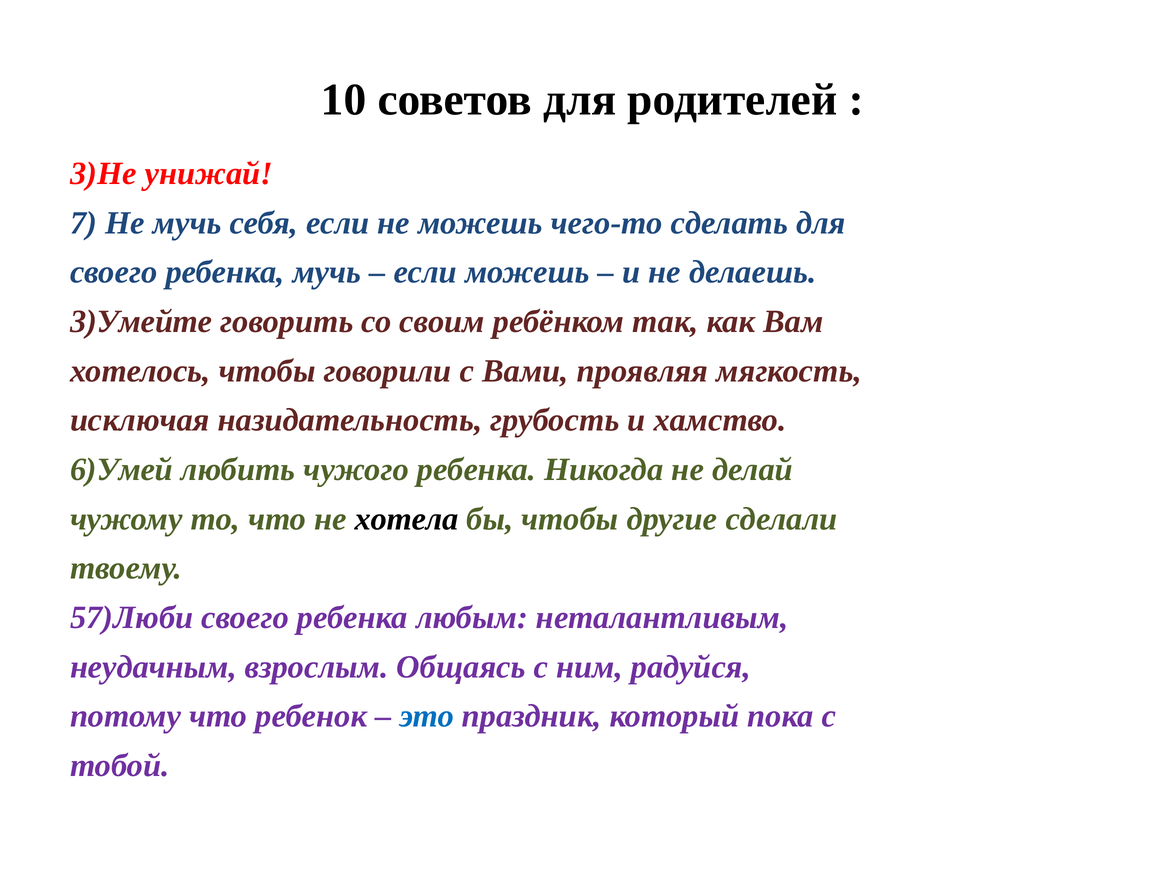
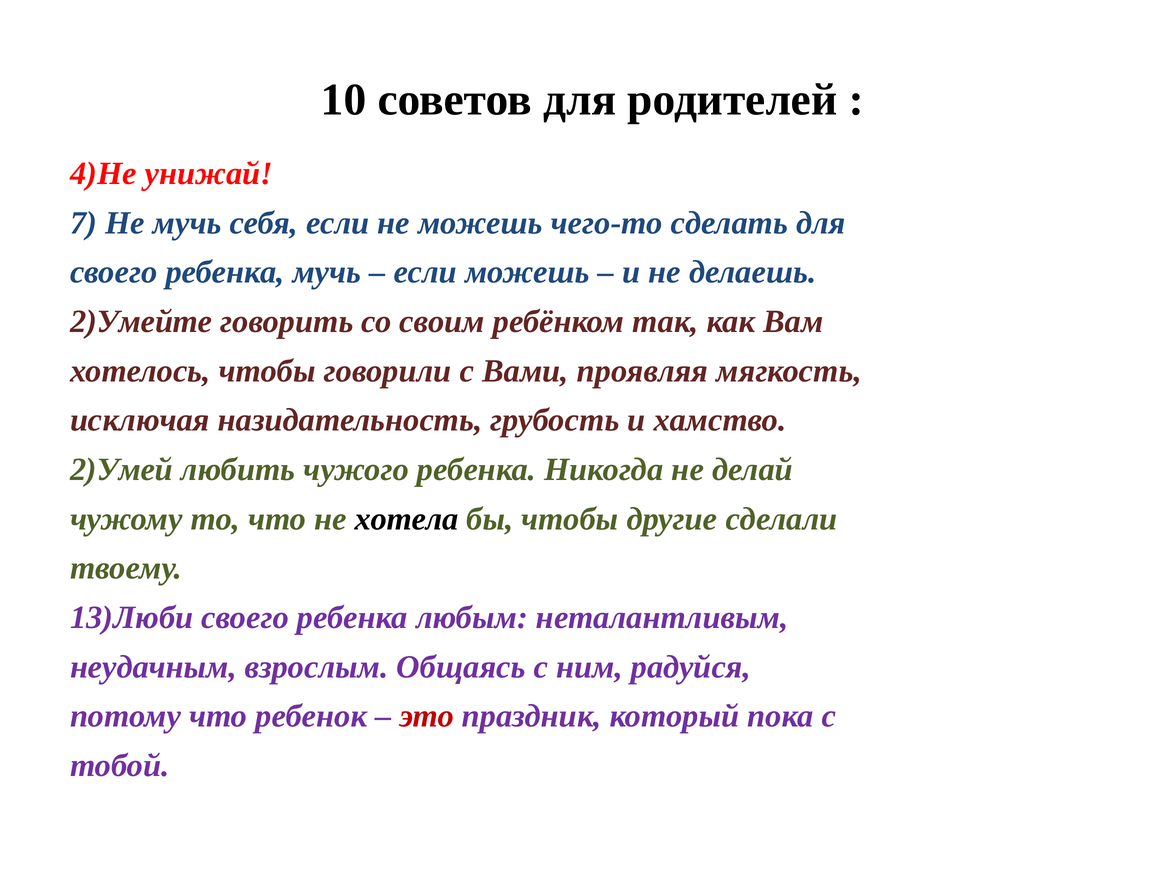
3)Не: 3)Не -> 4)Не (103, 174)
3)Умейте: 3)Умейте -> 2)Умейте (141, 322)
6)Умей: 6)Умей -> 2)Умей (122, 470)
57)Люби: 57)Люби -> 13)Люби (132, 618)
это colour: blue -> red (427, 717)
